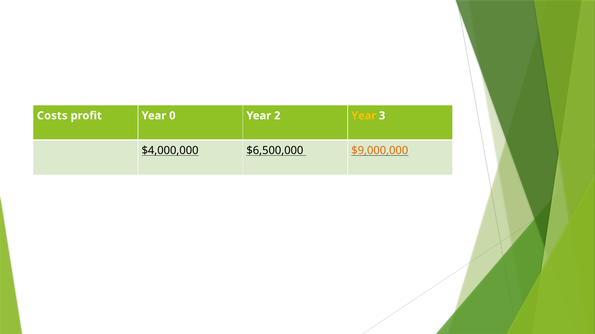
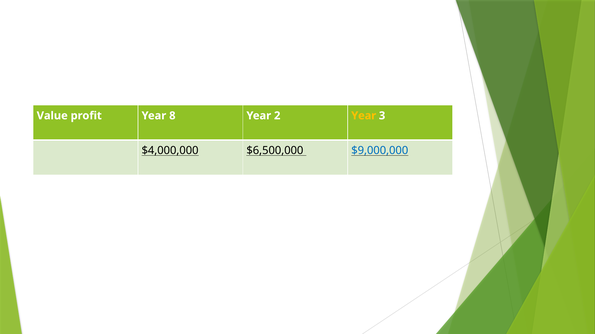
Costs: Costs -> Value (52, 116)
0: 0 -> 8 (172, 116)
$9,000,000 colour: orange -> blue (380, 151)
